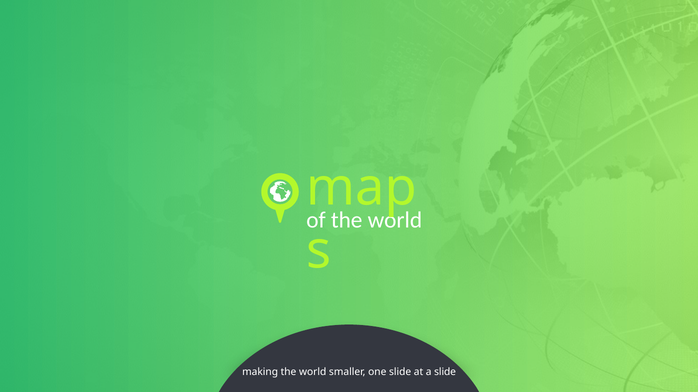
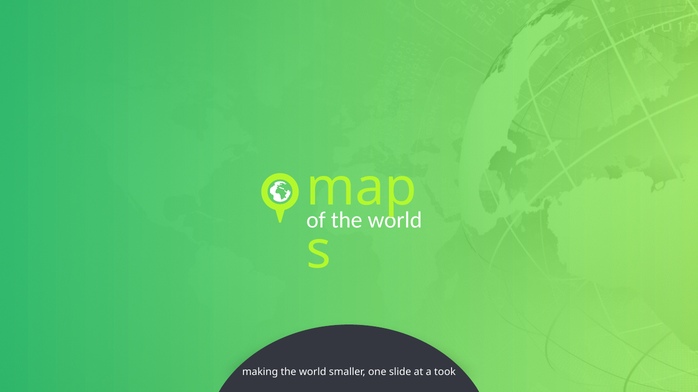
a slide: slide -> took (445, 372)
